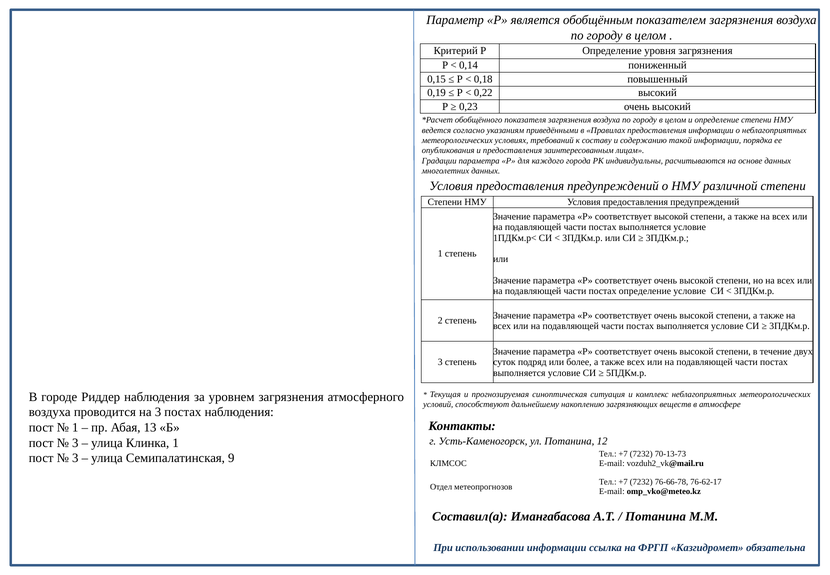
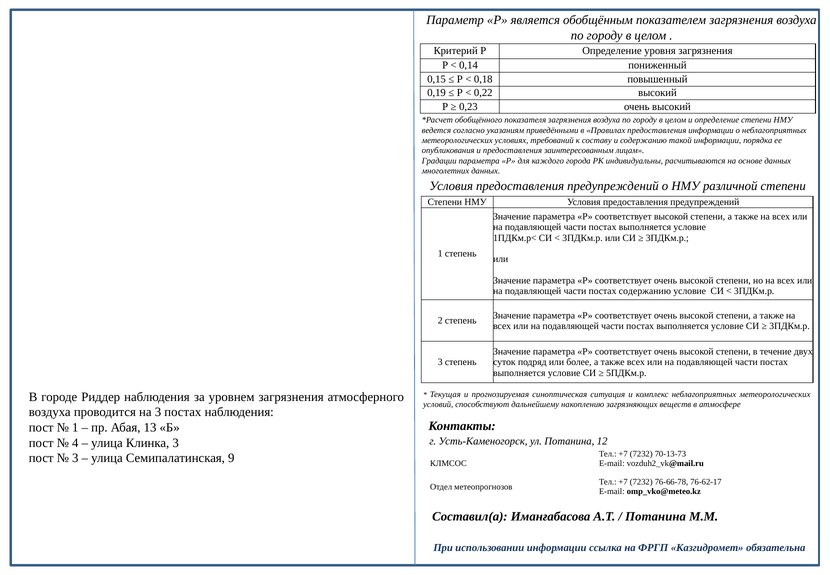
постах определение: определение -> содержанию (645, 291)
3: 3 -> 4 (75, 443)
Клинка 1: 1 -> 3 (176, 443)
